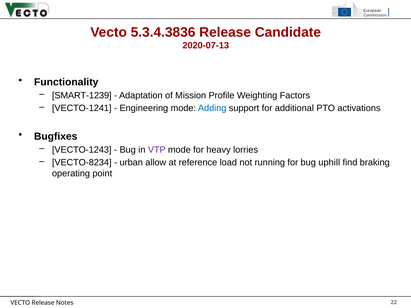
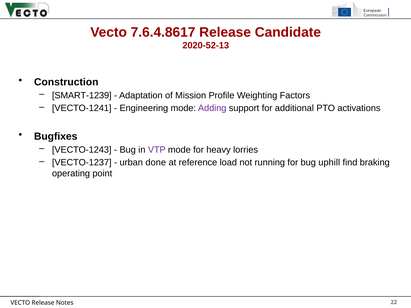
5.3.4.3836: 5.3.4.3836 -> 7.6.4.8617 (163, 32)
2020-07-13: 2020-07-13 -> 2020-52-13 (206, 46)
Functionality: Functionality -> Construction (66, 82)
Adding colour: blue -> purple (212, 108)
VECTO-8234: VECTO-8234 -> VECTO-1237 (82, 163)
allow: allow -> done (156, 163)
